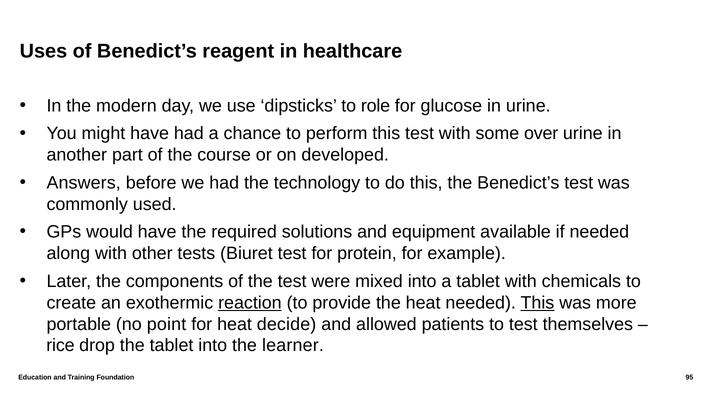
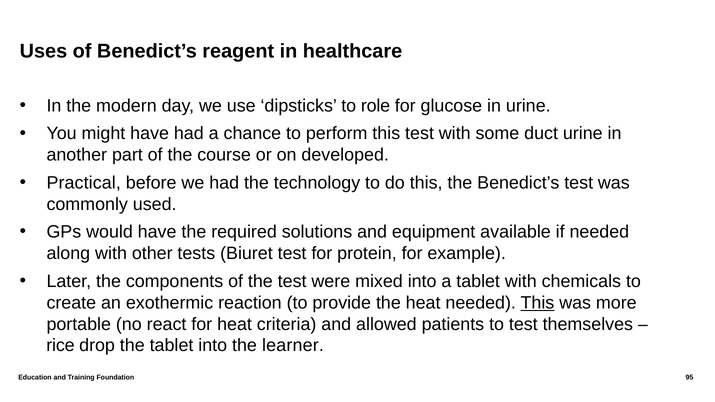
over: over -> duct (541, 134)
Answers: Answers -> Practical (84, 183)
reaction underline: present -> none (250, 303)
point: point -> react (167, 324)
decide: decide -> criteria (287, 324)
